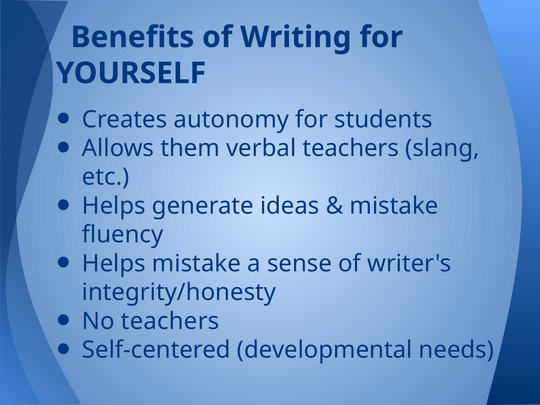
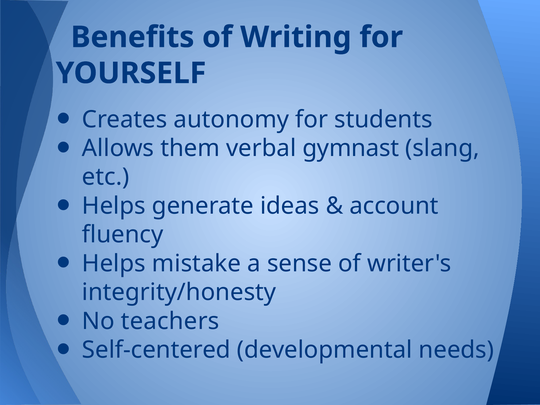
verbal teachers: teachers -> gymnast (351, 148)
mistake: mistake -> account (394, 206)
